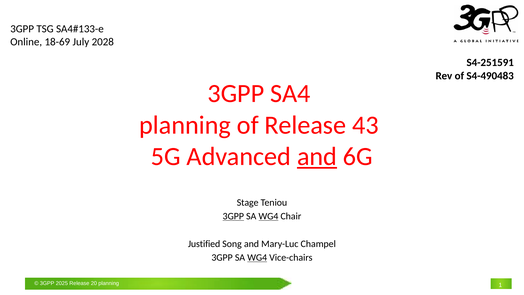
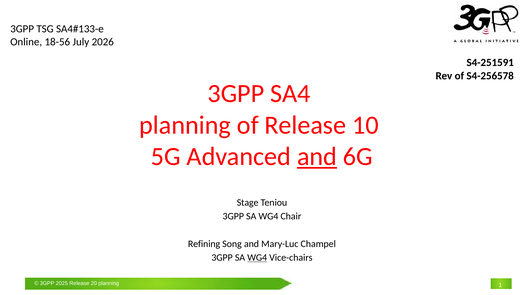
18-69: 18-69 -> 18-56 (57, 42)
2028: 2028 -> 2026 (103, 42)
S4-490483: S4-490483 -> S4-256578 (490, 76)
43: 43 -> 10 (365, 125)
3GPP underline: present -> none (233, 216)
WG4 underline: present -> none (268, 216)
Justified: Justified -> Refining (204, 244)
